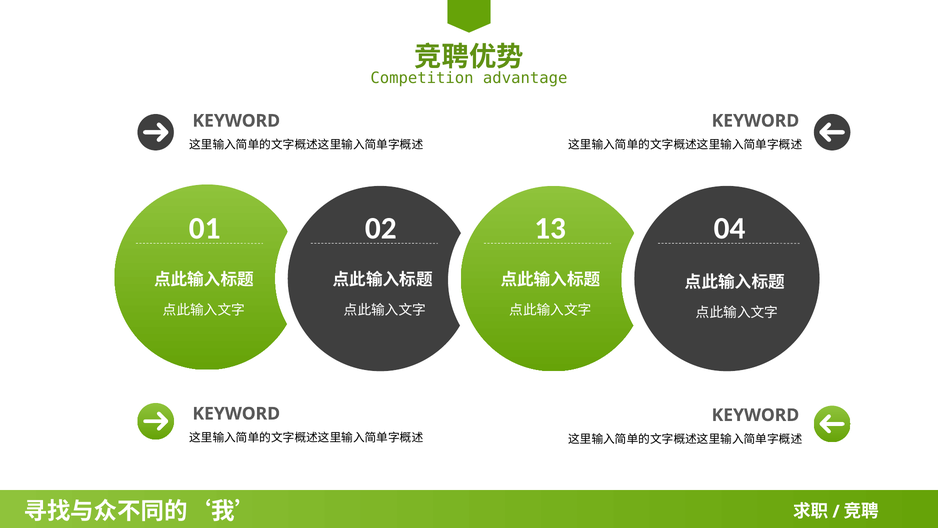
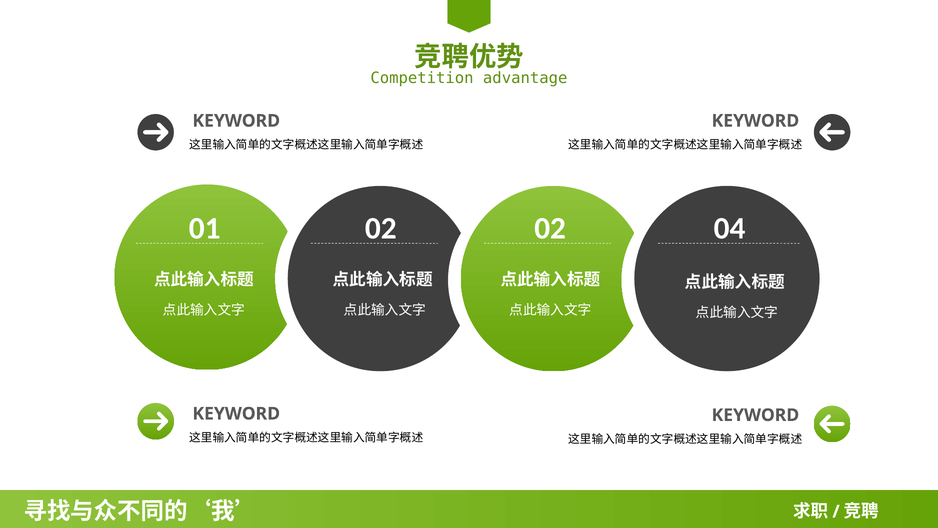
02 13: 13 -> 02 (550, 228)
